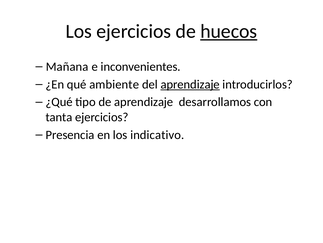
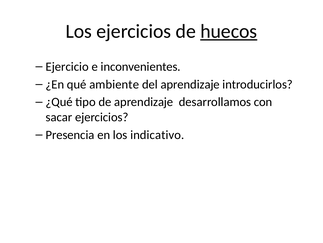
Mañana: Mañana -> Ejercicio (67, 67)
aprendizaje underline: present -> none (190, 84)
tanta: tanta -> sacar (59, 117)
